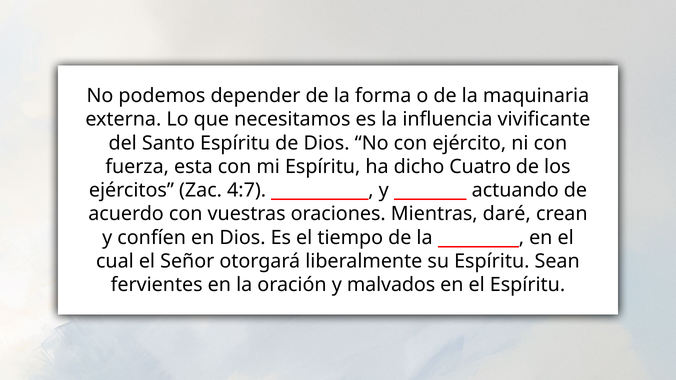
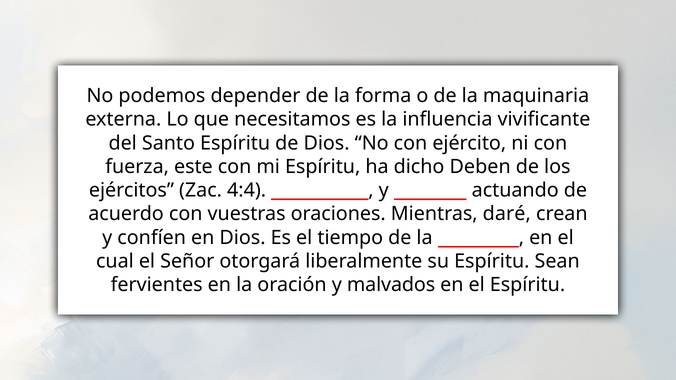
esta: esta -> este (193, 167)
Cuatro: Cuatro -> Deben (480, 167)
4:7: 4:7 -> 4:4 (247, 190)
